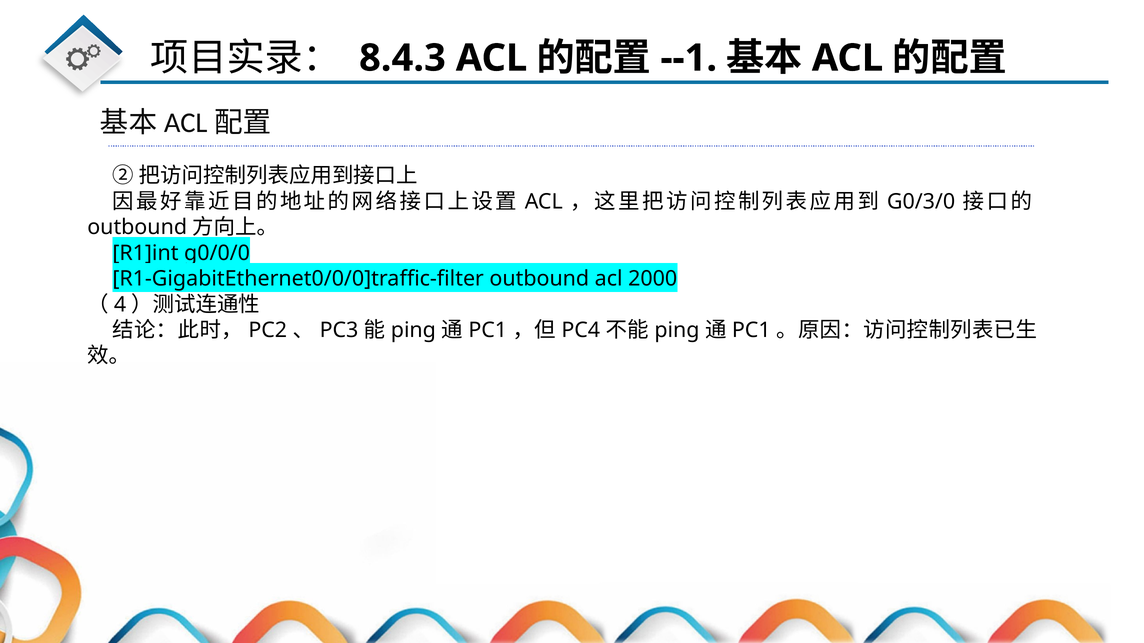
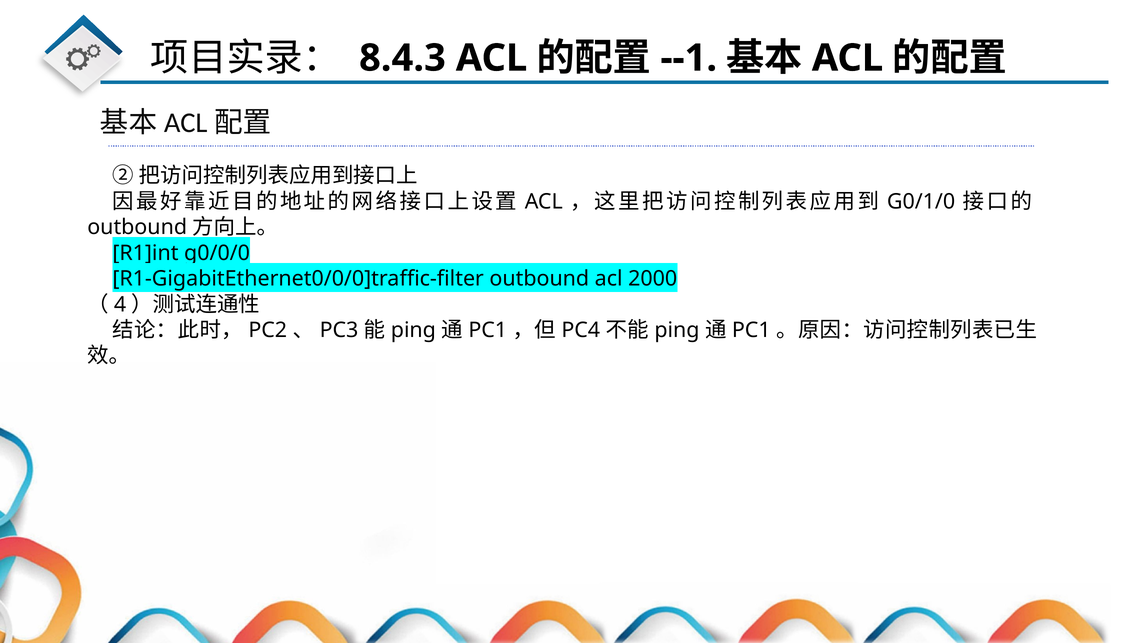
G0/3/0: G0/3/0 -> G0/1/0 (921, 202)
